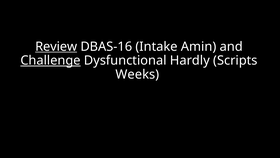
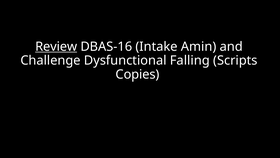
Challenge underline: present -> none (51, 60)
Hardly: Hardly -> Falling (190, 60)
Weeks: Weeks -> Copies (137, 74)
